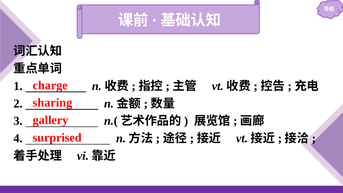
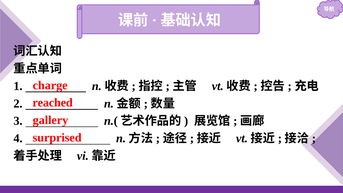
sharing: sharing -> reached (53, 103)
